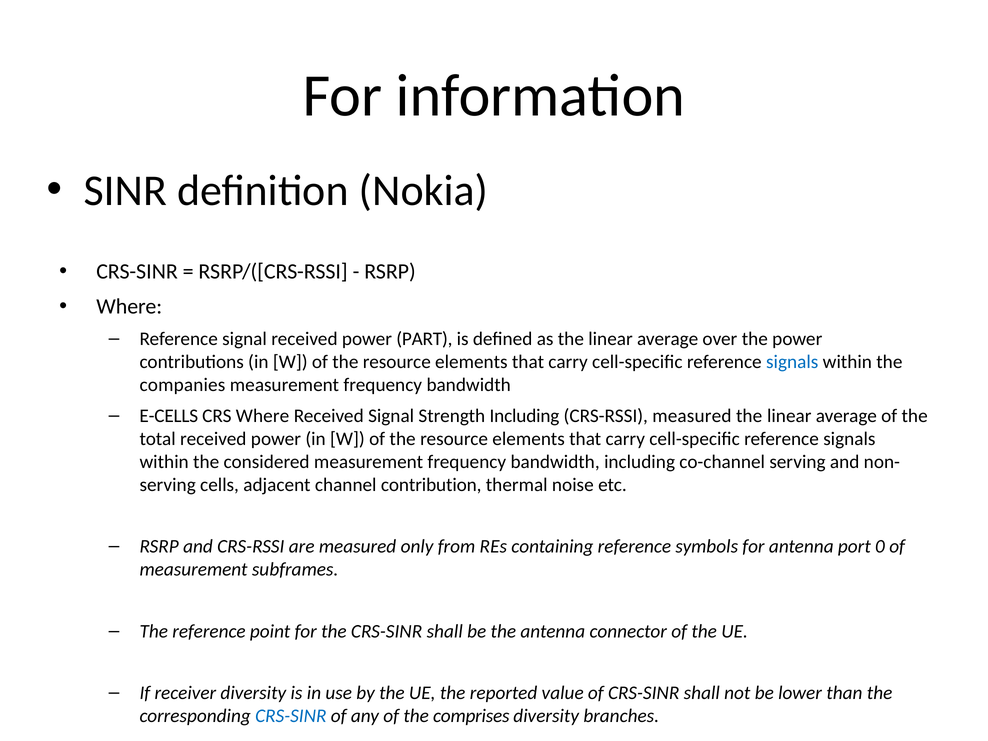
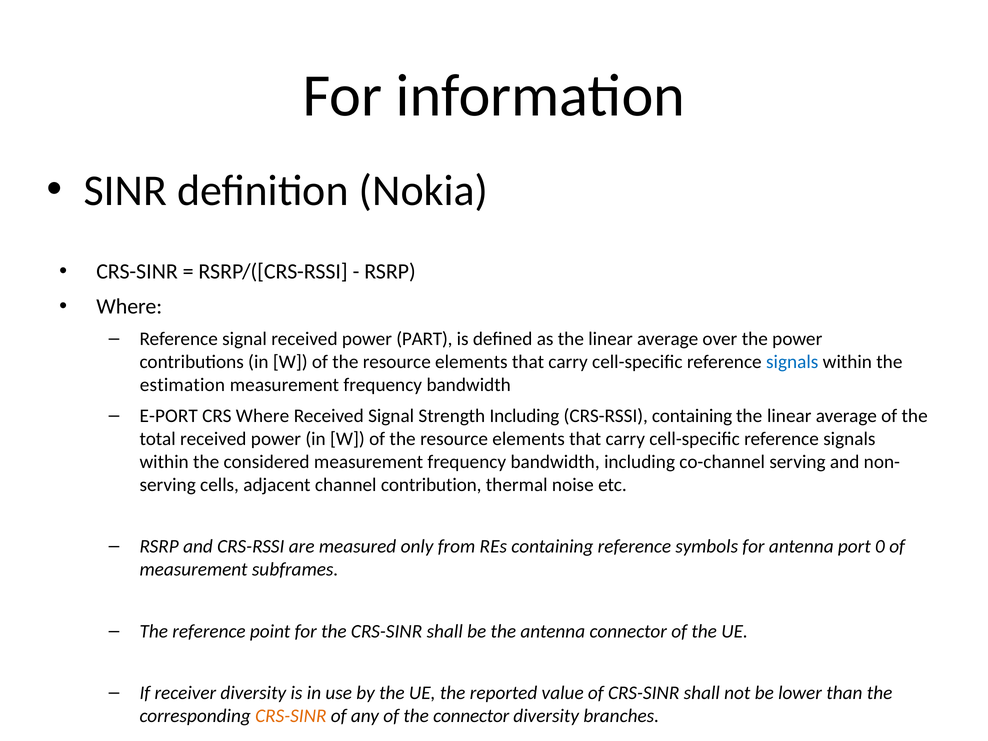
companies: companies -> estimation (182, 385)
E-CELLS: E-CELLS -> E-PORT (169, 416)
CRS-RSSI measured: measured -> containing (692, 416)
CRS-SINR colour: blue -> orange (291, 716)
the comprises: comprises -> connector (471, 716)
